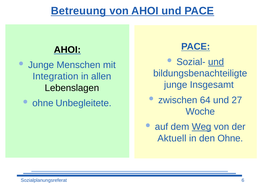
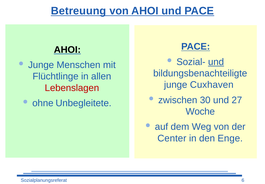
Integration: Integration -> Flüchtlinge (56, 76)
Insgesamt: Insgesamt -> Cuxhaven (212, 85)
Lebenslagen colour: black -> red (72, 88)
64: 64 -> 30 (205, 100)
Weg underline: present -> none (202, 126)
Aktuell: Aktuell -> Center (172, 138)
den Ohne: Ohne -> Enge (230, 138)
